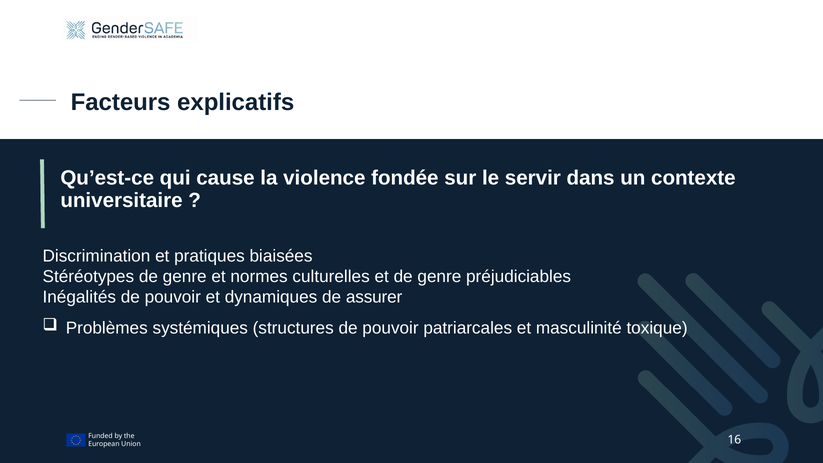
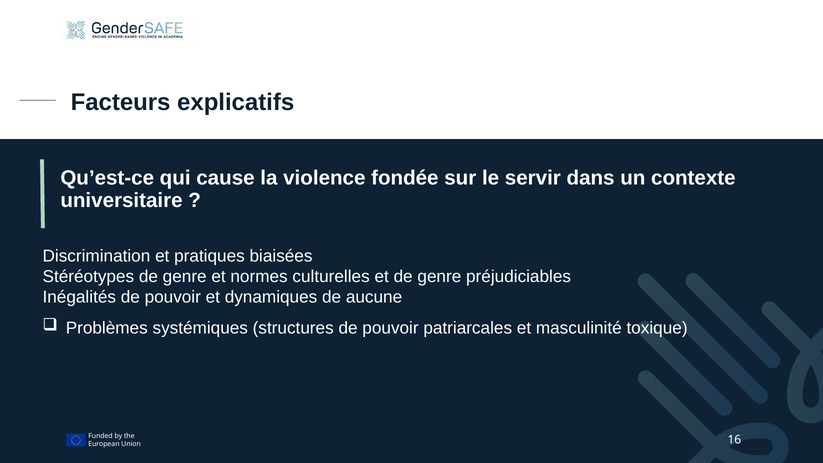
assurer: assurer -> aucune (374, 297)
